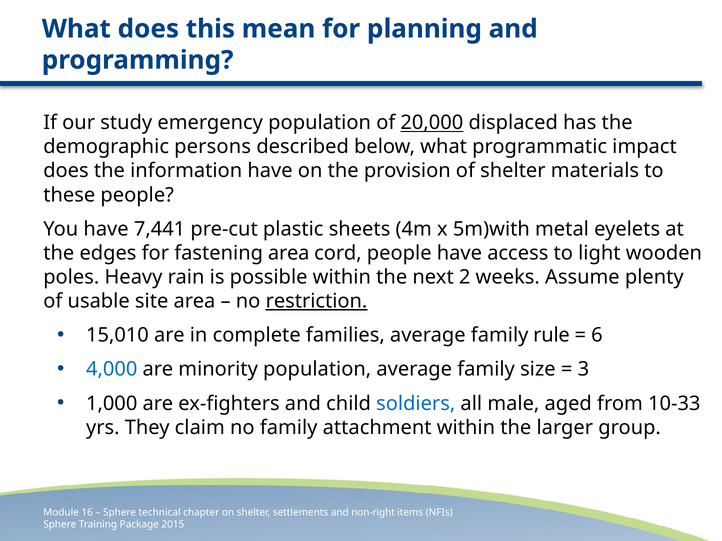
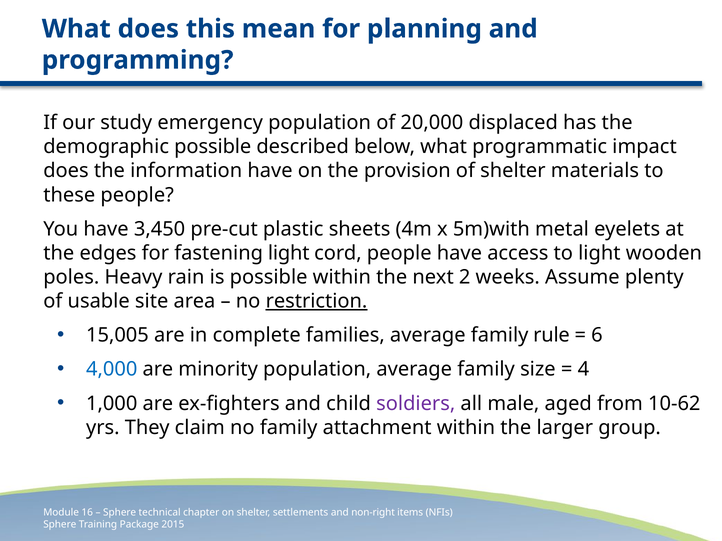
20,000 underline: present -> none (432, 123)
demographic persons: persons -> possible (213, 147)
7,441: 7,441 -> 3,450 (160, 229)
fastening area: area -> light (289, 253)
15,010: 15,010 -> 15,005 (117, 336)
3: 3 -> 4 (583, 370)
soldiers colour: blue -> purple (416, 404)
10-33: 10-33 -> 10-62 (674, 404)
